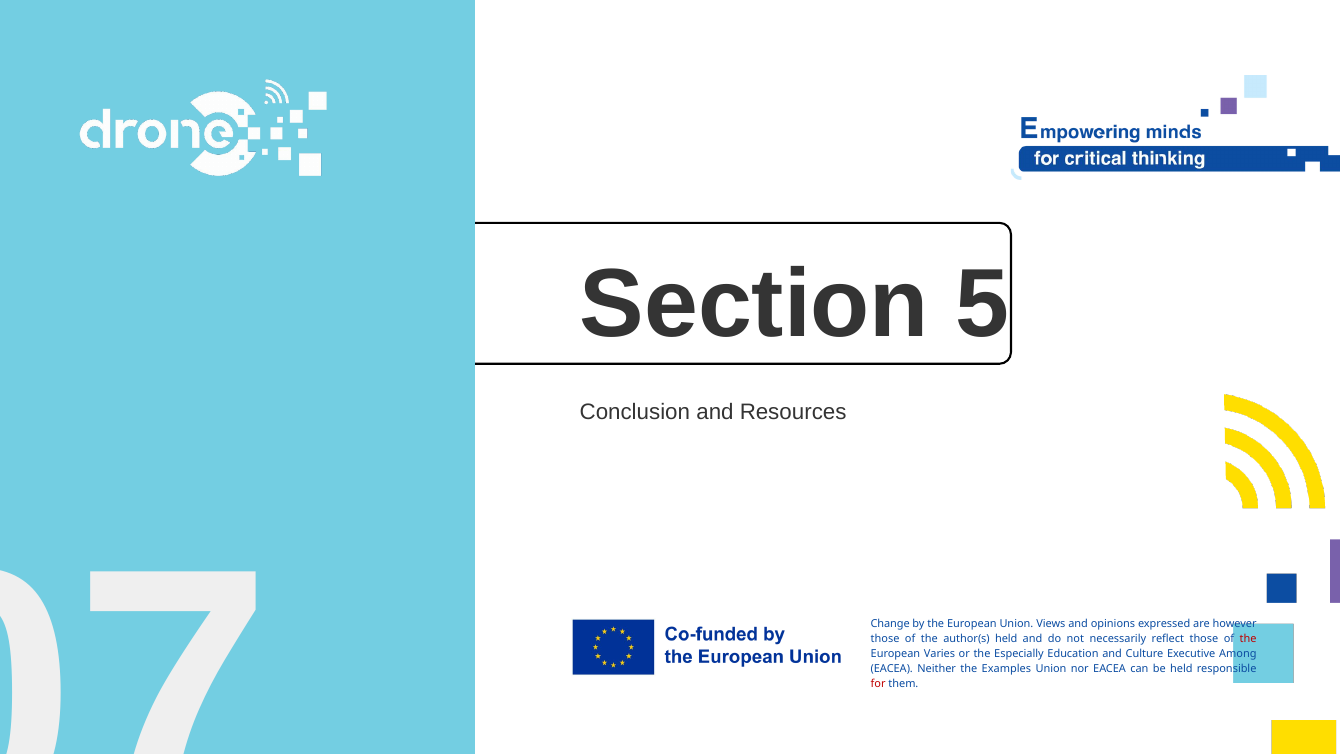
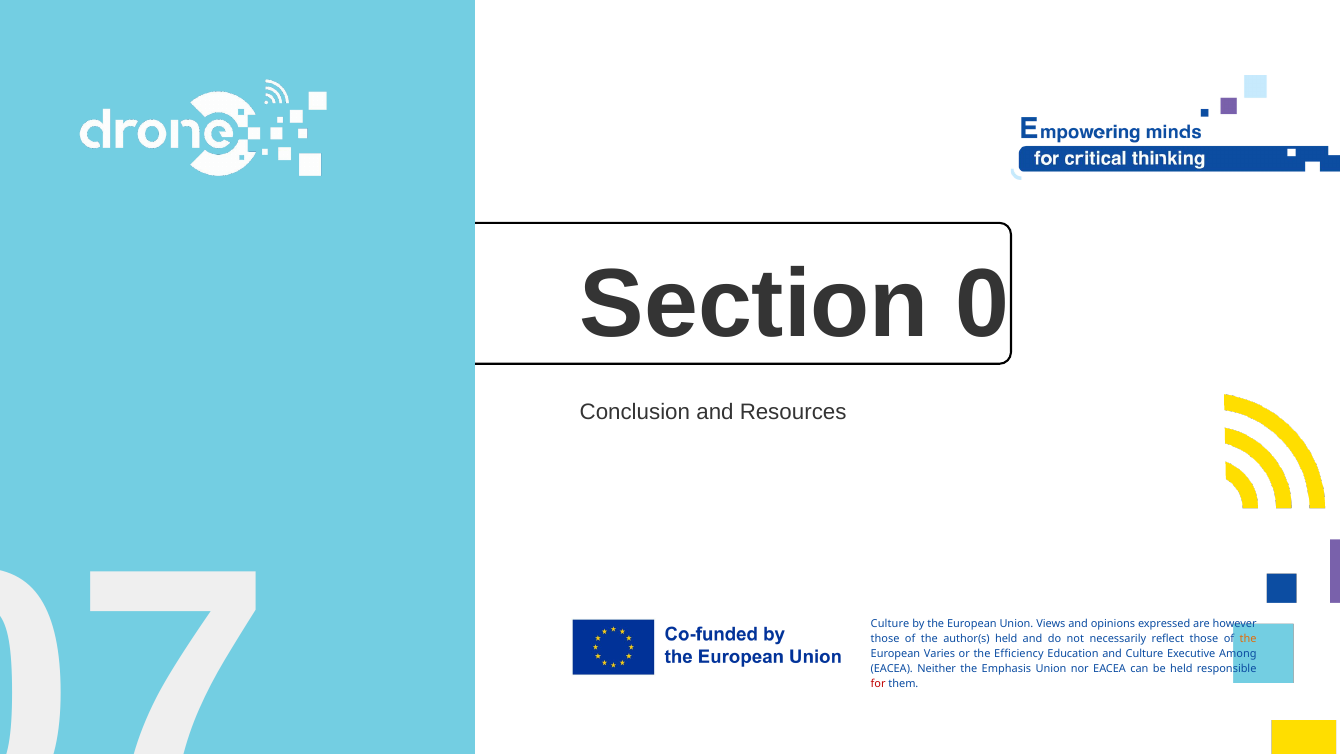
5: 5 -> 0 (983, 304)
Change: Change -> Culture (890, 624)
the colour: red -> orange (1248, 639)
Especially: Especially -> Efficiency (1019, 654)
Examples: Examples -> Emphasis (1006, 669)
